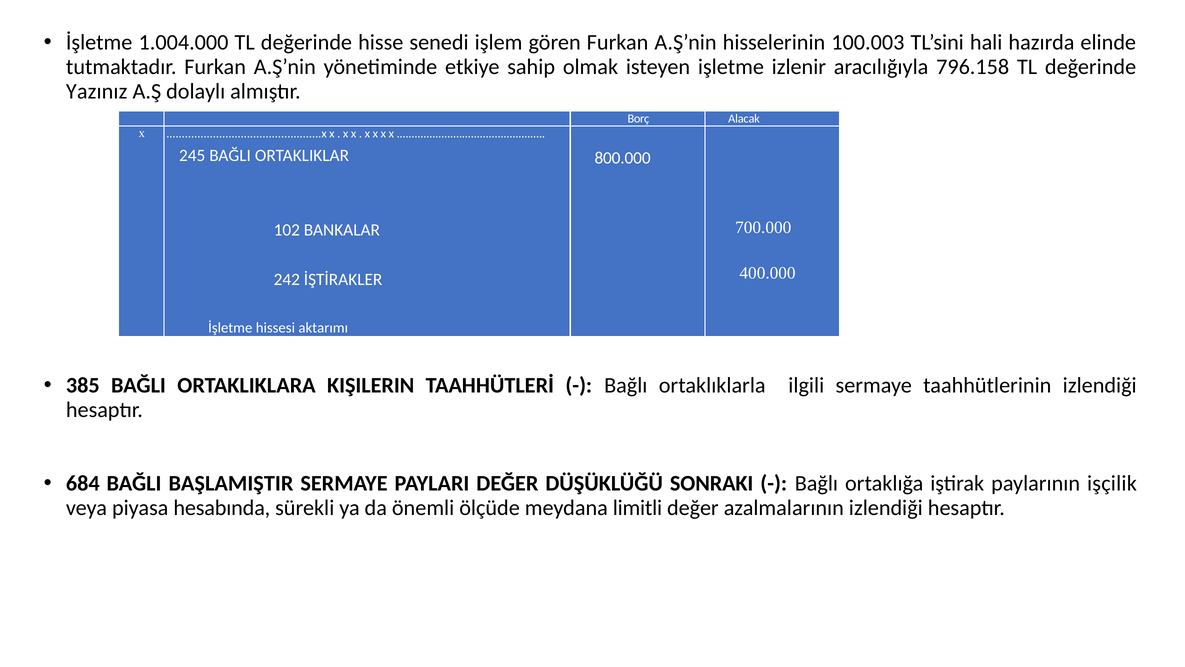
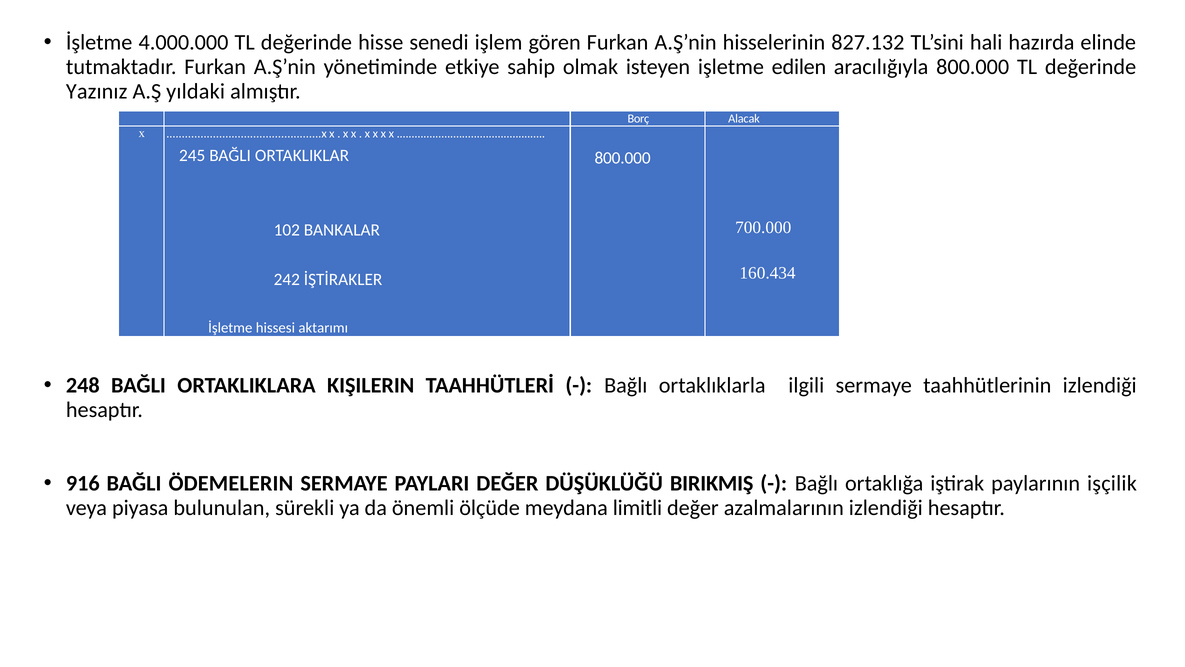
1.004.000: 1.004.000 -> 4.000.000 (184, 42)
100.003: 100.003 -> 827.132 (868, 42)
izlenir: izlenir -> edilen (799, 67)
aracılığıyla 796.158: 796.158 -> 800.000 (973, 67)
dolaylı: dolaylı -> yıldaki (196, 91)
400.000: 400.000 -> 160.434 (768, 273)
385: 385 -> 248 (83, 385)
684: 684 -> 916 (83, 483)
BAŞLAMIŞTIR: BAŞLAMIŞTIR -> ÖDEMELERIN (231, 483)
SONRAKI: SONRAKI -> BIRIKMIŞ (712, 483)
hesabında: hesabında -> bulunulan (222, 508)
